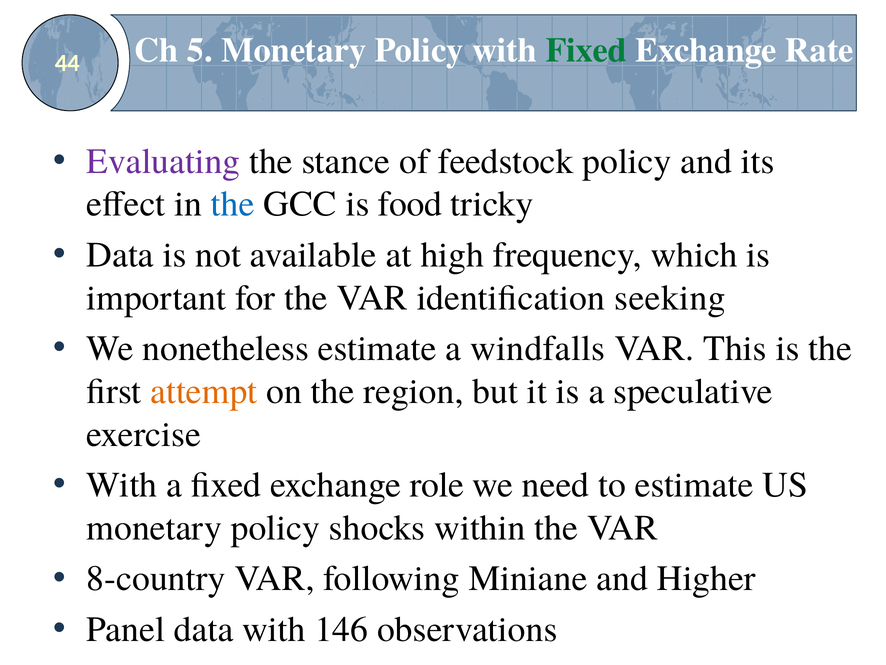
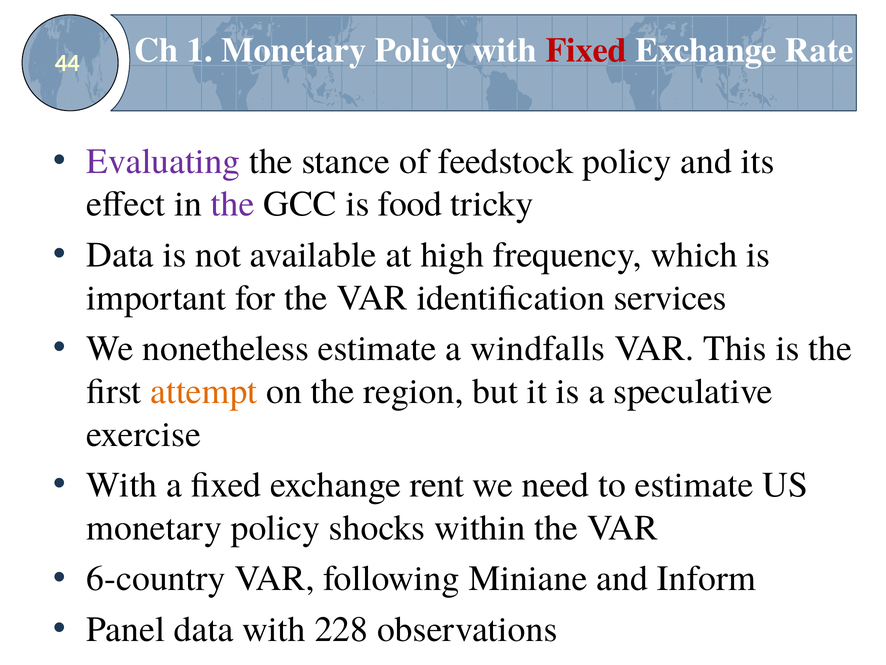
5: 5 -> 1 (200, 50)
Fixed colour: green -> red (586, 50)
the colour: blue -> purple (233, 204)
seeking: seeking -> services (670, 298)
role: role -> rent (437, 485)
8-country: 8-country -> 6-country (156, 578)
Higher: Higher -> Inform (706, 578)
146: 146 -> 228 (341, 629)
